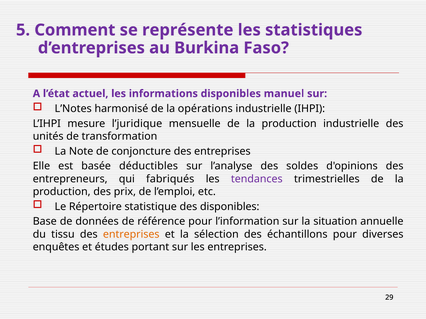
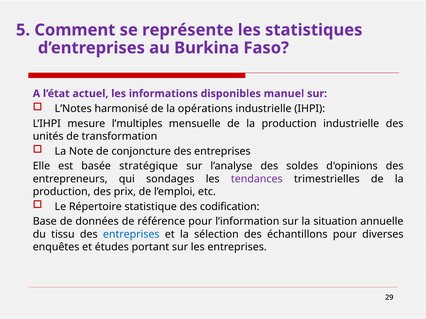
l’juridique: l’juridique -> l’multiples (137, 124)
déductibles: déductibles -> stratégique (149, 166)
fabriqués: fabriqués -> sondages (170, 179)
des disponibles: disponibles -> codification (230, 207)
entreprises colour: orange -> blue (131, 235)
